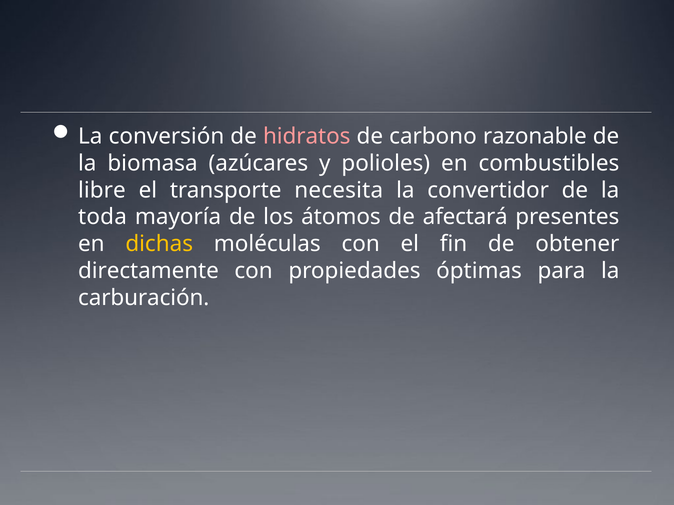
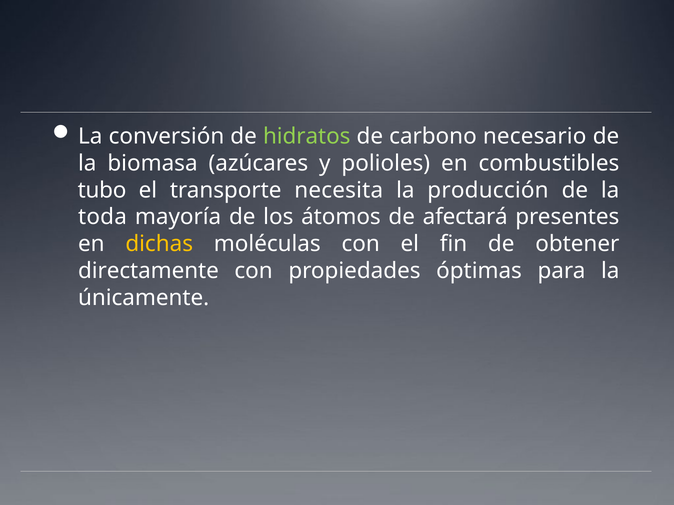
hidratos colour: pink -> light green (307, 136)
razonable: razonable -> necesario (535, 136)
libre: libre -> tubo (102, 190)
convertidor: convertidor -> producción (488, 190)
carburación: carburación -> únicamente (144, 298)
